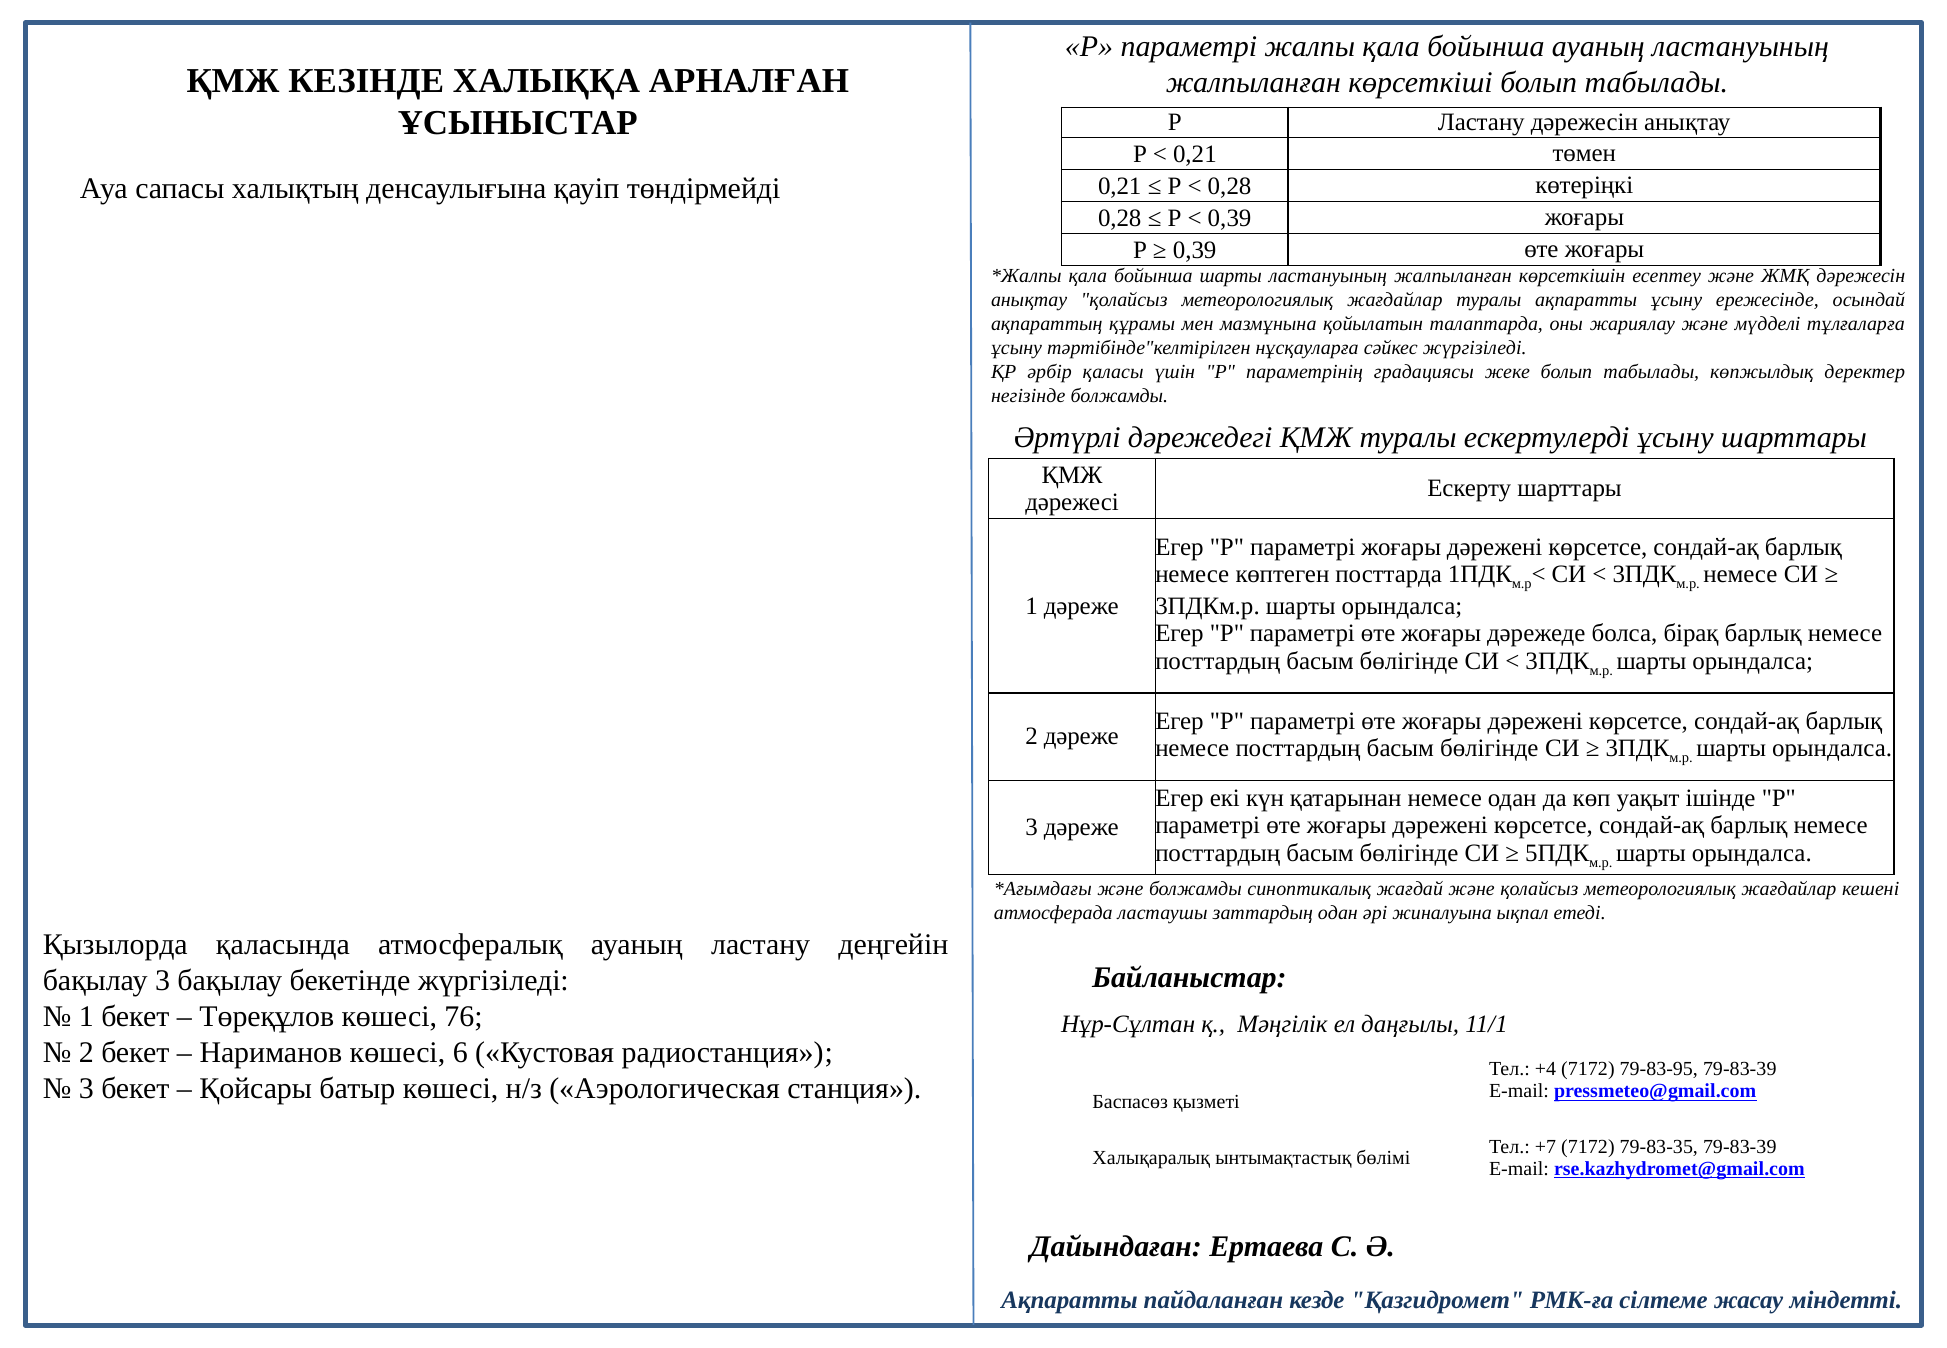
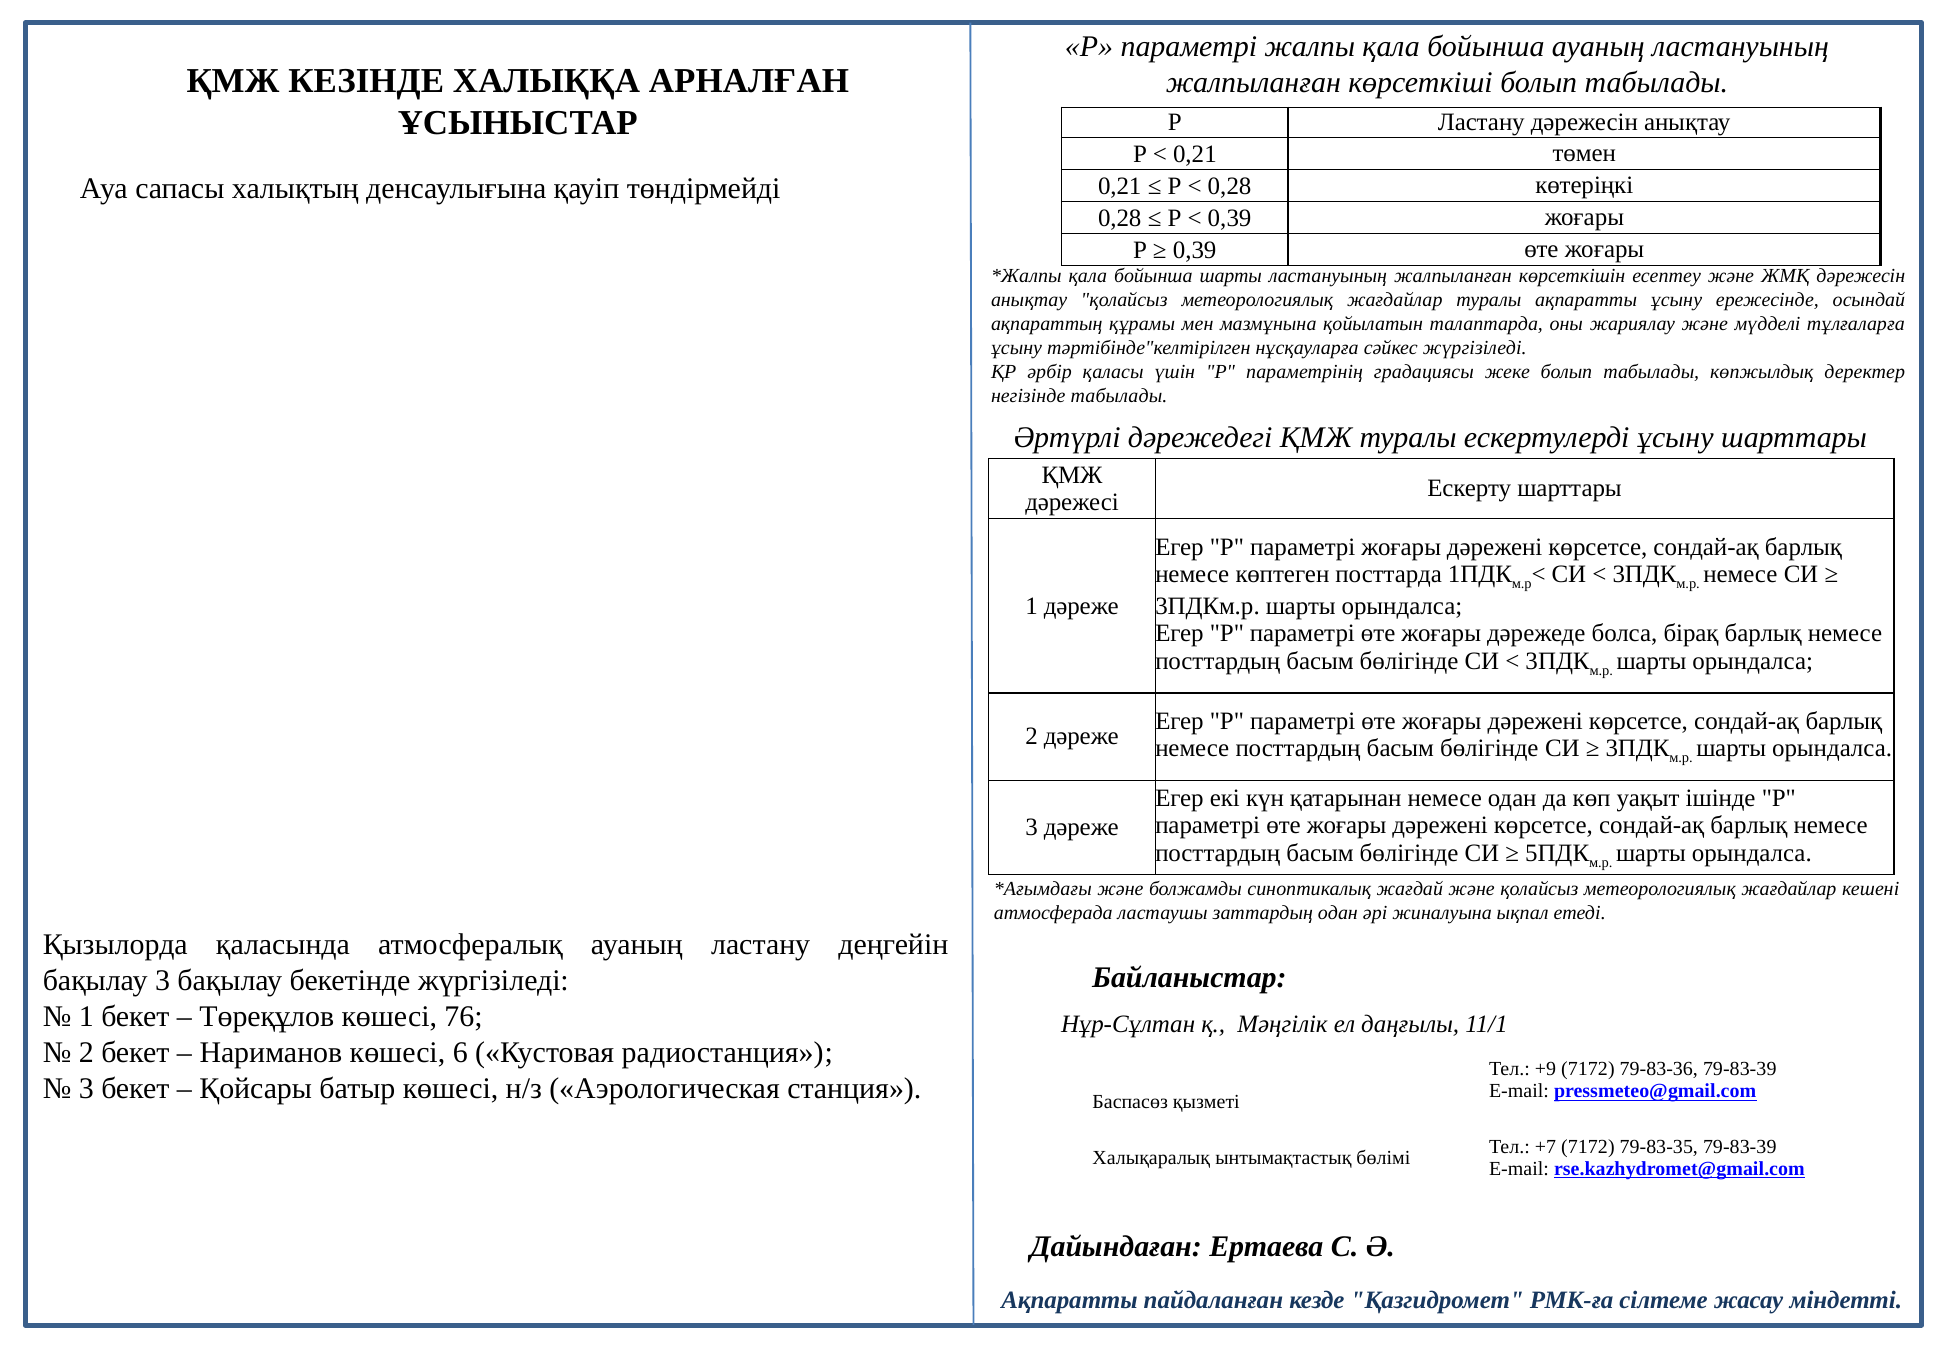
негізінде болжамды: болжамды -> табылады (1119, 396)
+4: +4 -> +9 (1545, 1069)
79-83-95: 79-83-95 -> 79-83-36 (1659, 1069)
